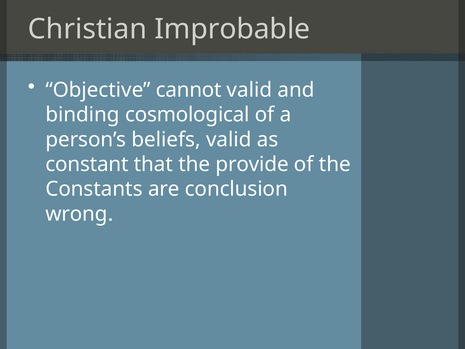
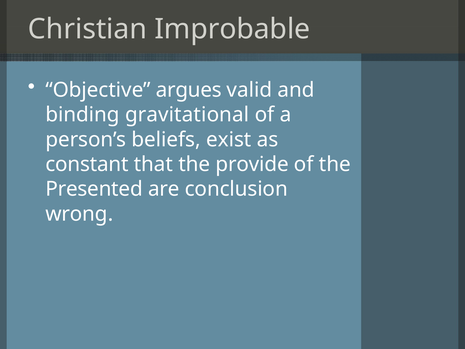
cannot: cannot -> argues (189, 90)
cosmological: cosmological -> gravitational (187, 115)
beliefs valid: valid -> exist (229, 139)
Constants: Constants -> Presented (94, 189)
